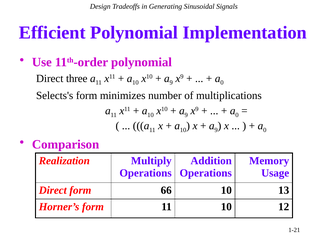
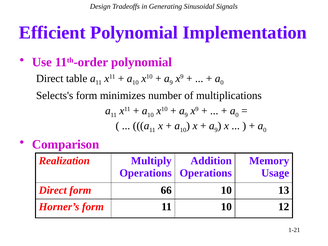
three: three -> table (77, 78)
